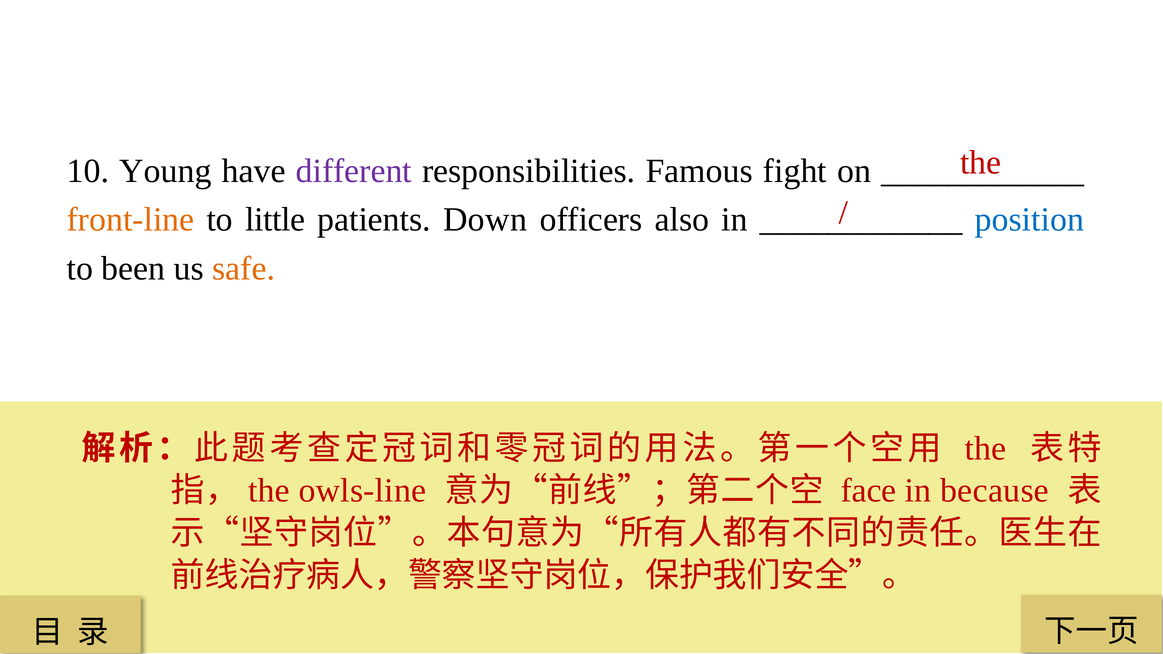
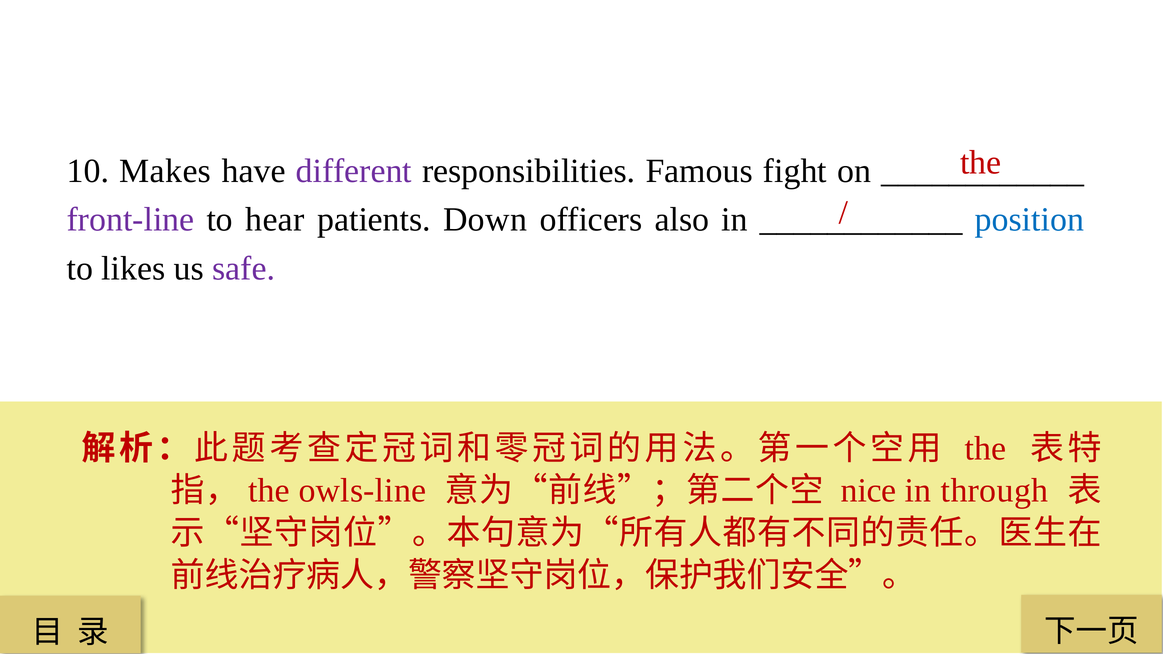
Young: Young -> Makes (165, 171)
front-line colour: orange -> purple (131, 220)
little: little -> hear (275, 220)
been: been -> likes (133, 269)
safe colour: orange -> purple (244, 269)
face: face -> nice (869, 491)
because: because -> through (995, 491)
